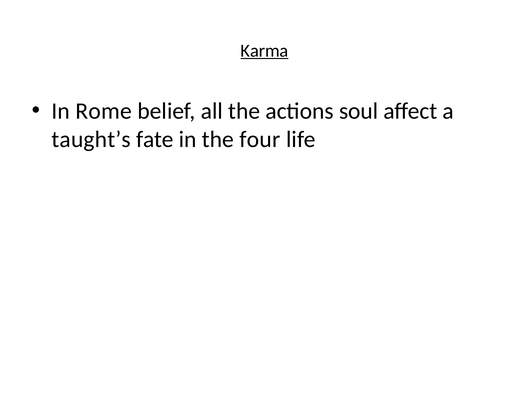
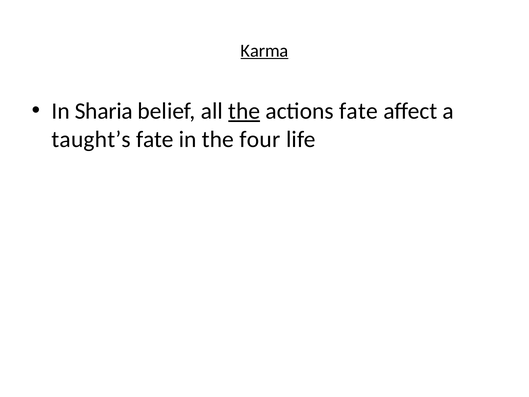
Rome: Rome -> Sharia (104, 111)
the underline: none -> present (244, 111)
actions soul: soul -> fate (358, 111)
